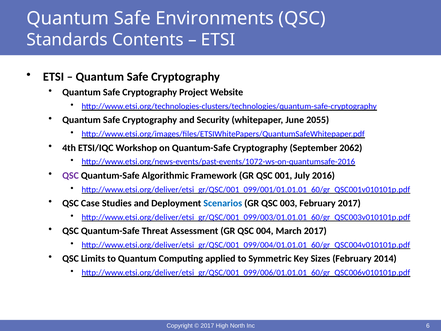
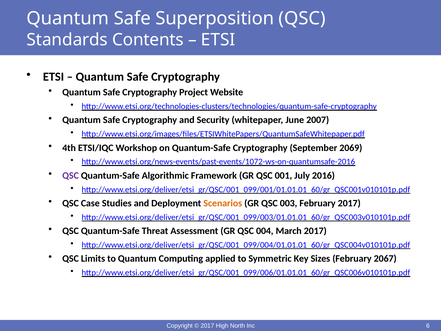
Environments: Environments -> Superposition (215, 18)
2055: 2055 -> 2007 (318, 120)
2062: 2062 -> 2069 (351, 148)
Scenarios colour: blue -> orange (223, 203)
2014: 2014 -> 2067 (385, 258)
